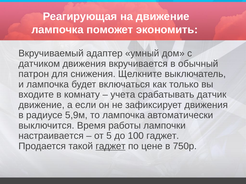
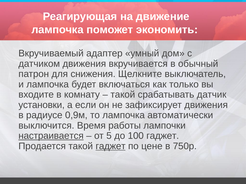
учета: учета -> такой (123, 95)
движение: движение -> установки (42, 105)
5,9м: 5,9м -> 0,9м (76, 115)
настраивается underline: none -> present (51, 136)
